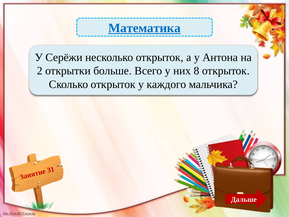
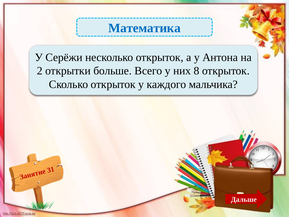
Математика underline: present -> none (144, 28)
